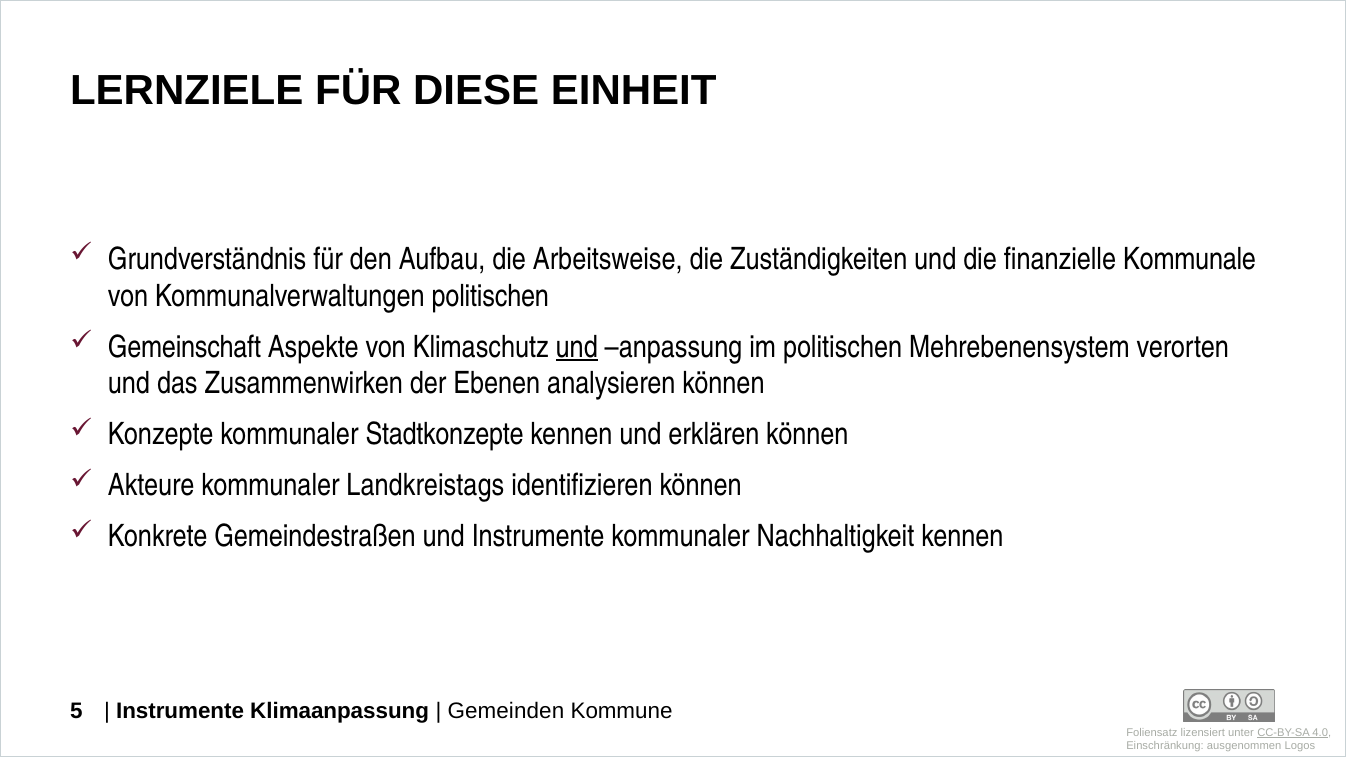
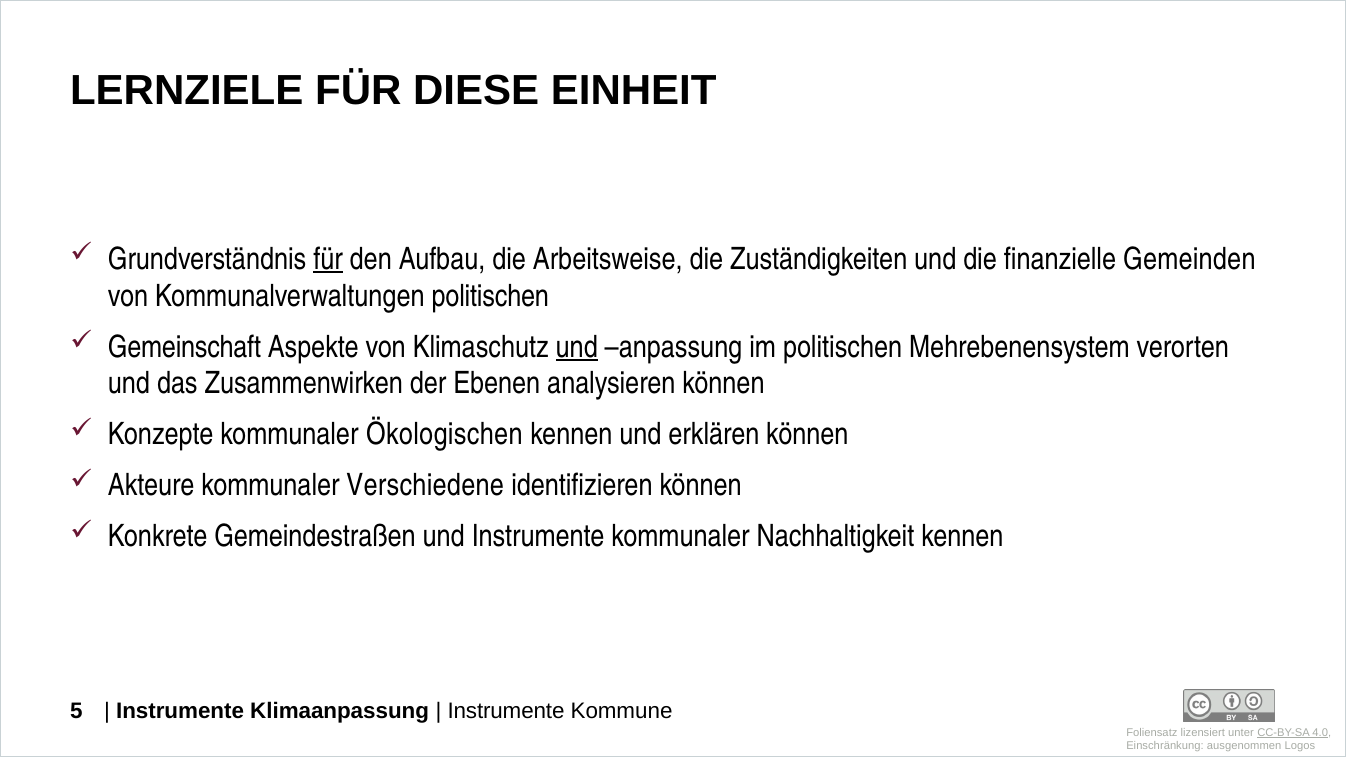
für underline: none -> present (328, 259)
Kommunale: Kommunale -> Gemeinden (1189, 259)
Stadtkonzepte: Stadtkonzepte -> Ökologischen (444, 435)
Landkreistags: Landkreistags -> Verschiedene (425, 486)
Gemeinden: Gemeinden -> Instrumente (506, 711)
